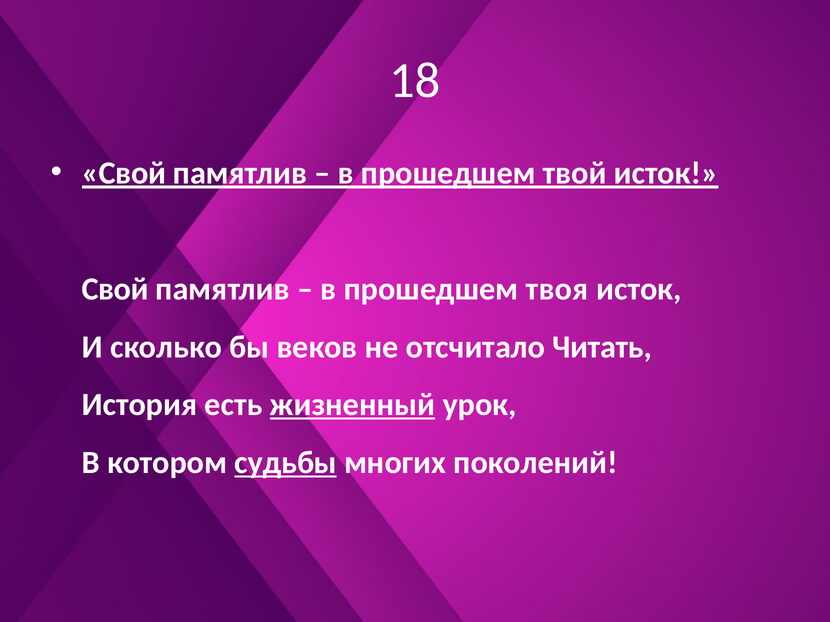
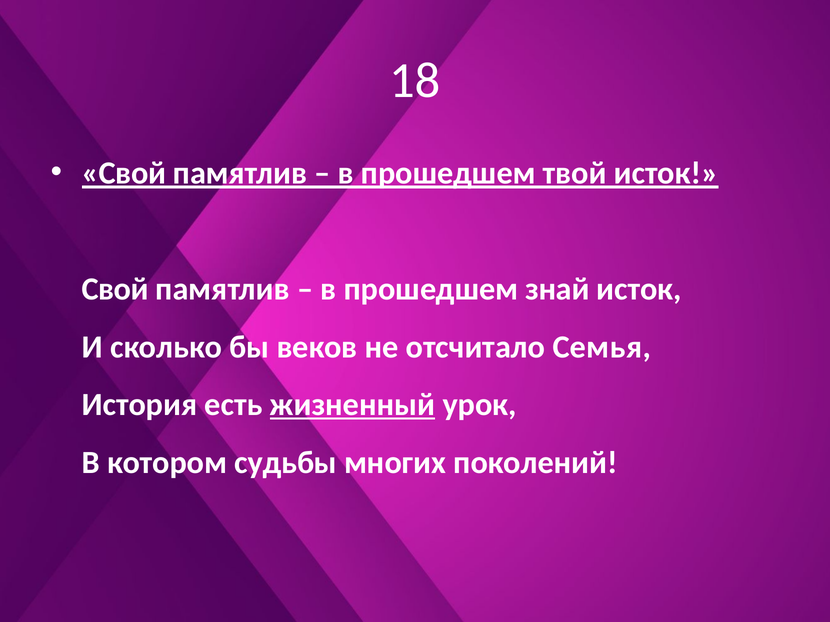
твоя: твоя -> знай (557, 289)
Читать: Читать -> Семья (602, 347)
судьбы underline: present -> none (286, 463)
